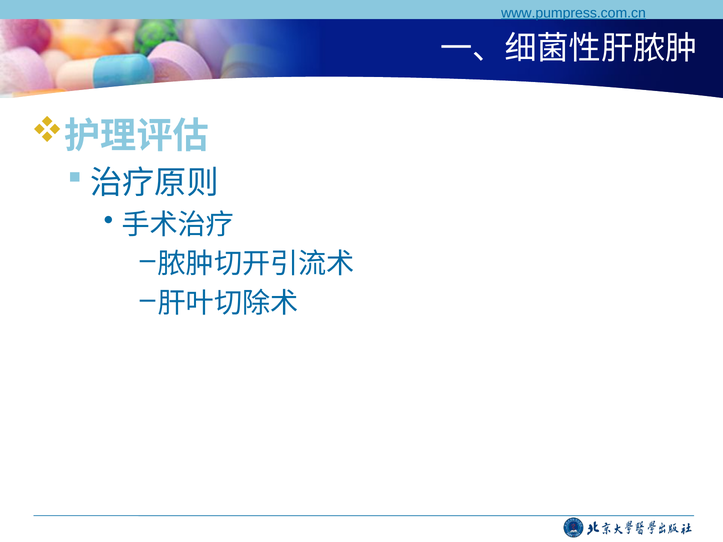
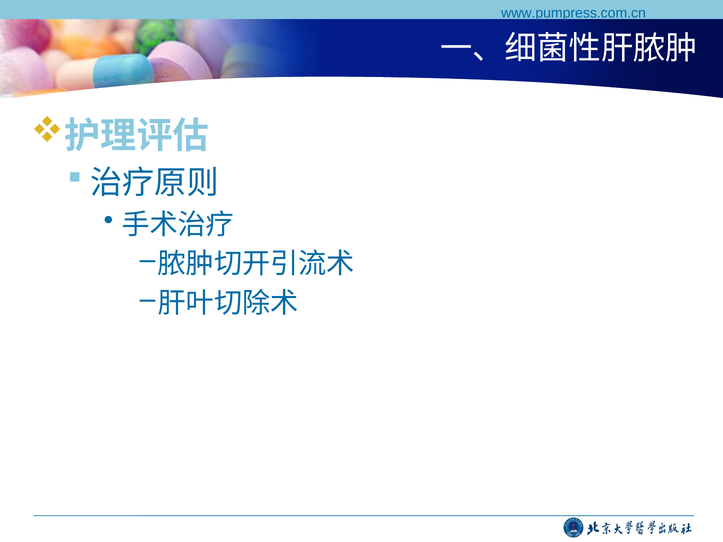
www.pumpress.com.cn underline: present -> none (574, 13)
